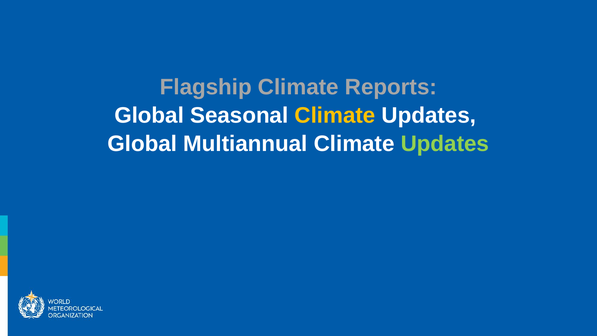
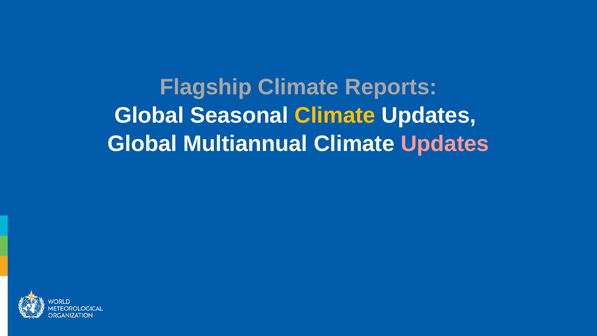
Updates colour: light green -> pink (445, 144)
